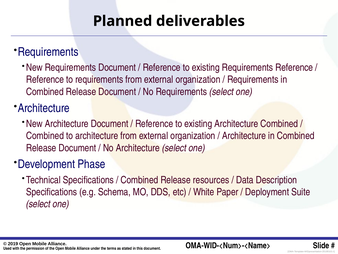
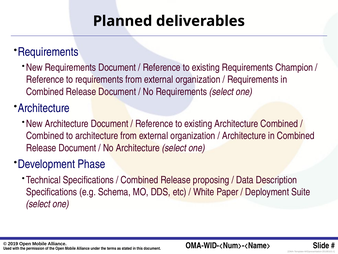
Requirements Reference: Reference -> Champion (294, 67)
resources: resources -> proposing (211, 180)
